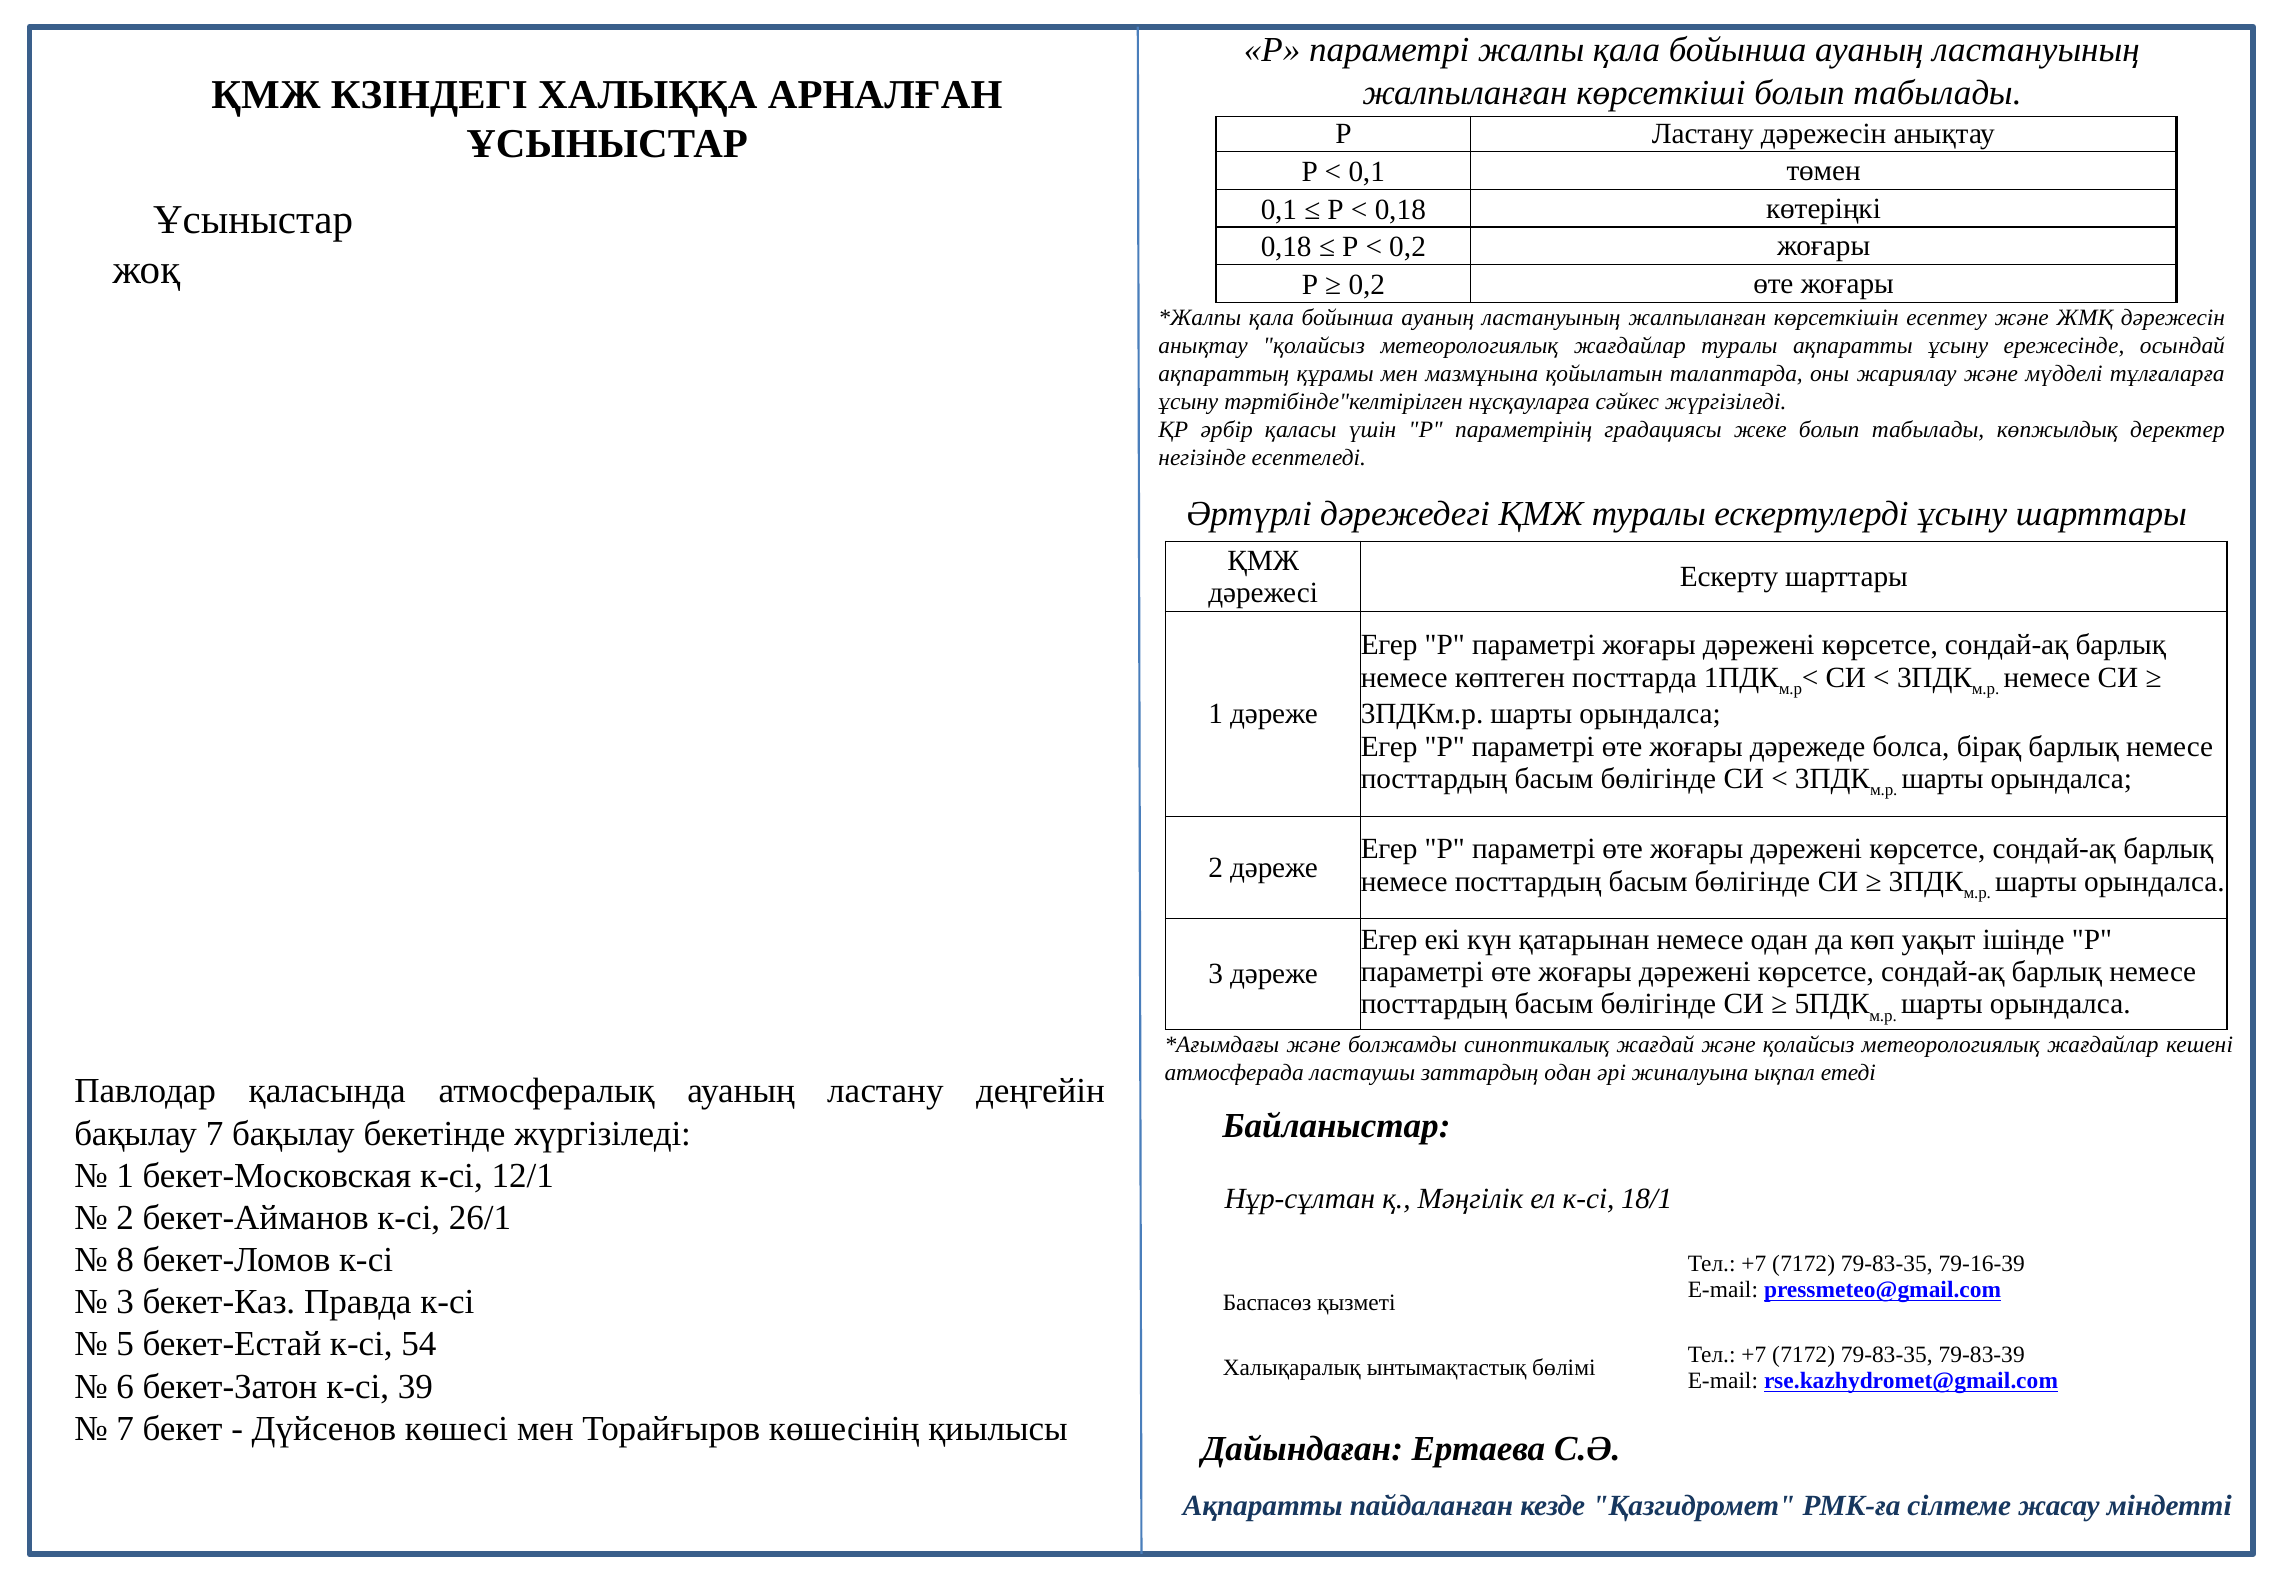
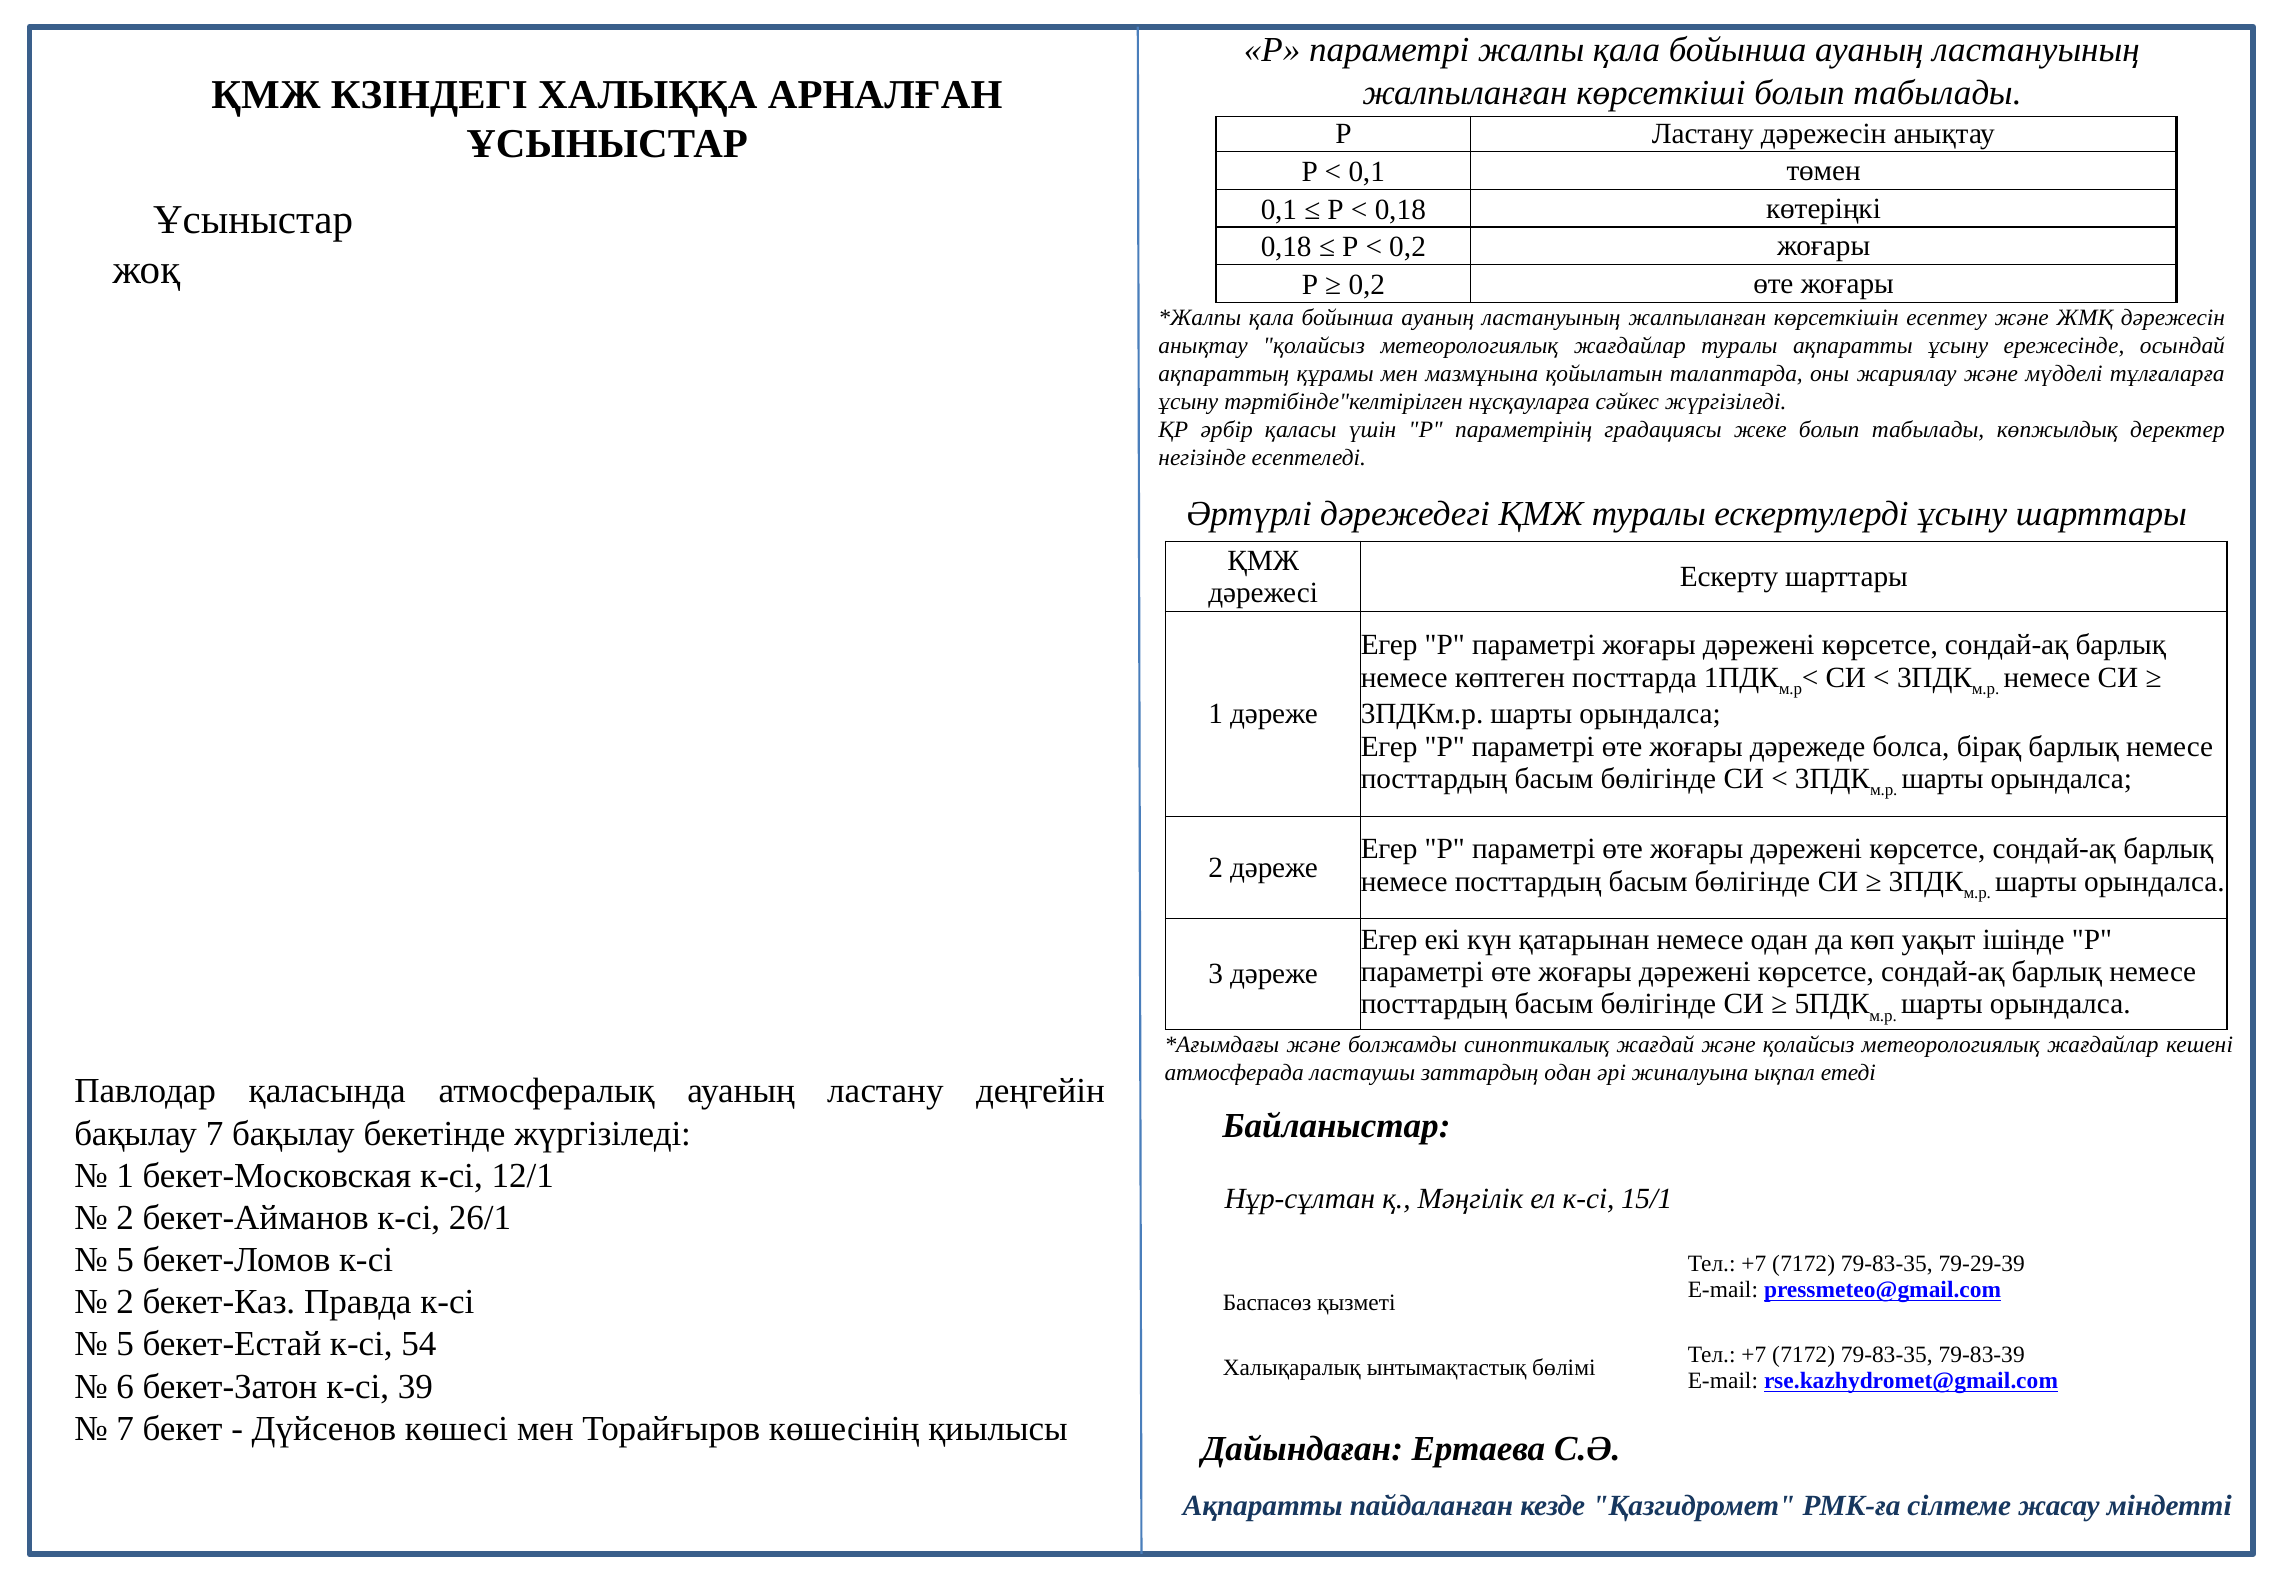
18/1: 18/1 -> 15/1 (1647, 1199)
8: 8 -> 5 (125, 1260)
79-16-39: 79-16-39 -> 79-29-39 (1982, 1263)
3: 3 -> 2 (125, 1302)
